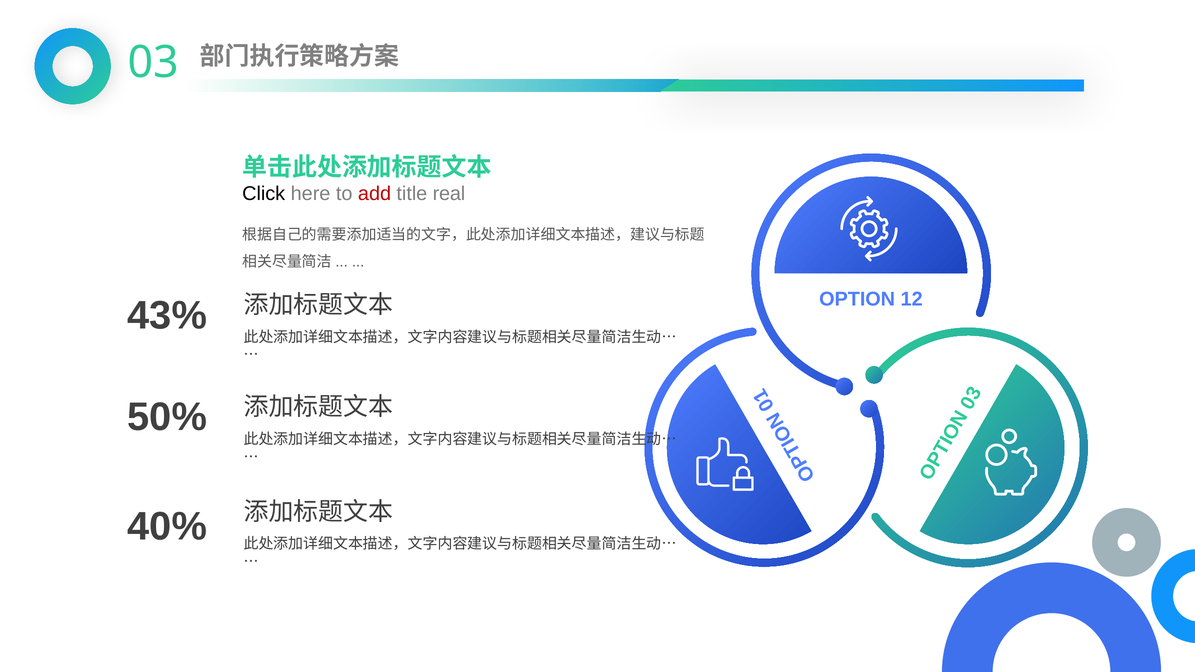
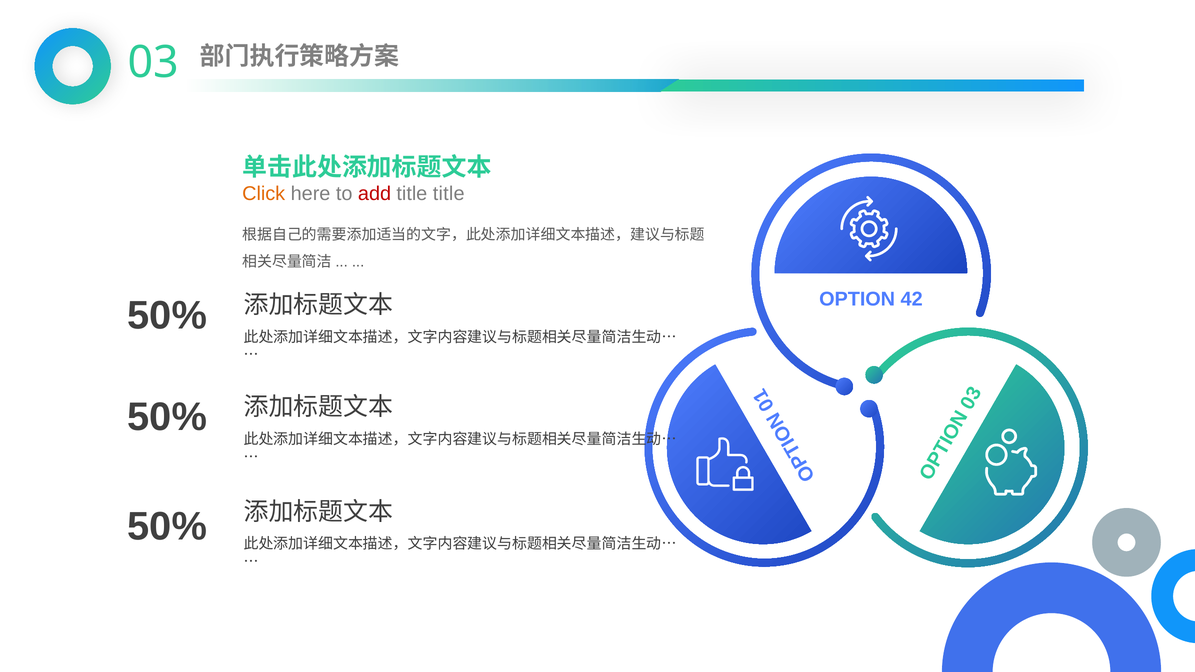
Click colour: black -> orange (264, 193)
title real: real -> title (449, 193)
12: 12 -> 42 (912, 299)
43%: 43% -> 50% (167, 316)
40%: 40% -> 50% (167, 527)
